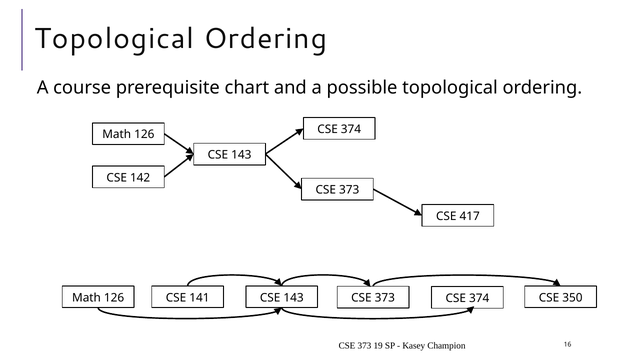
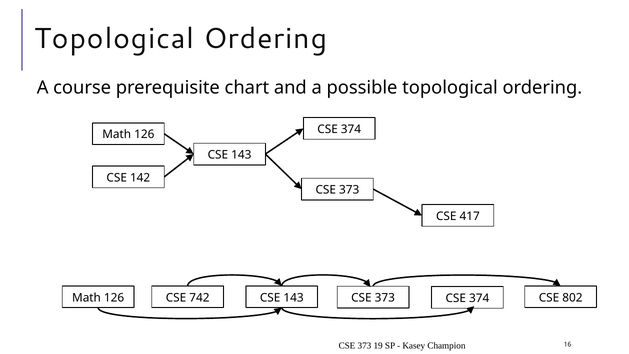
141: 141 -> 742 (199, 297)
350: 350 -> 802 (572, 297)
